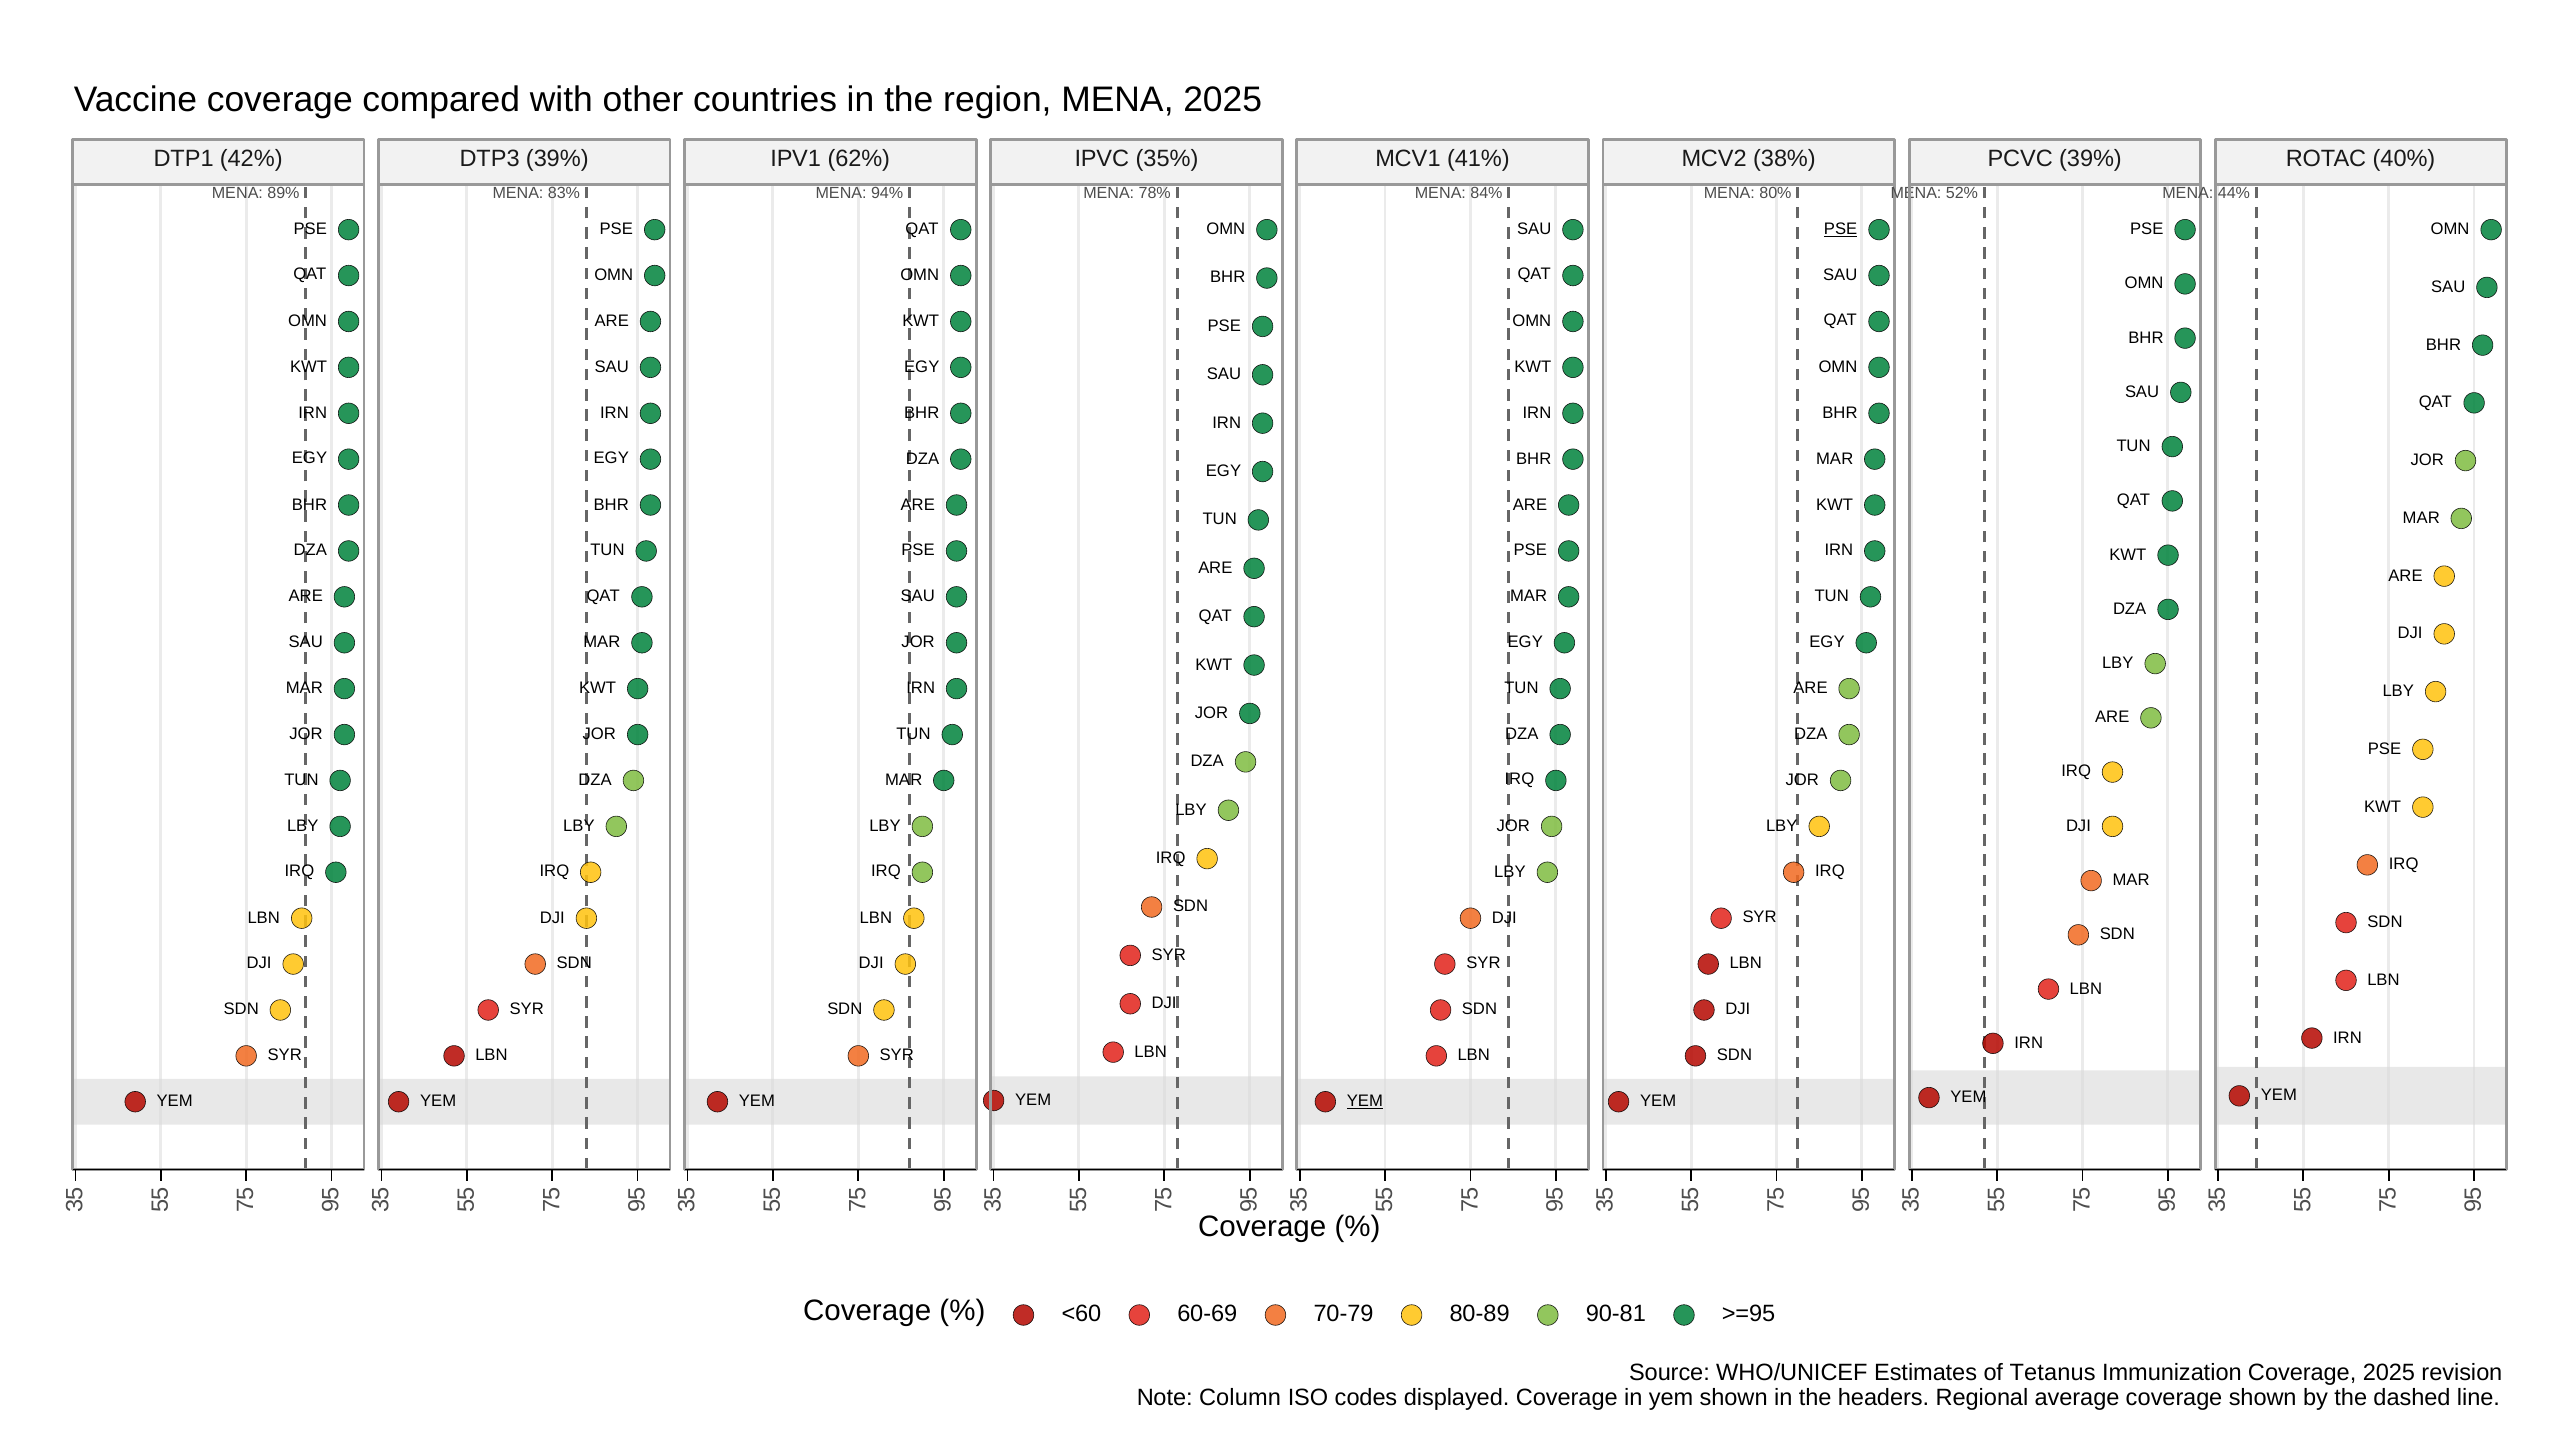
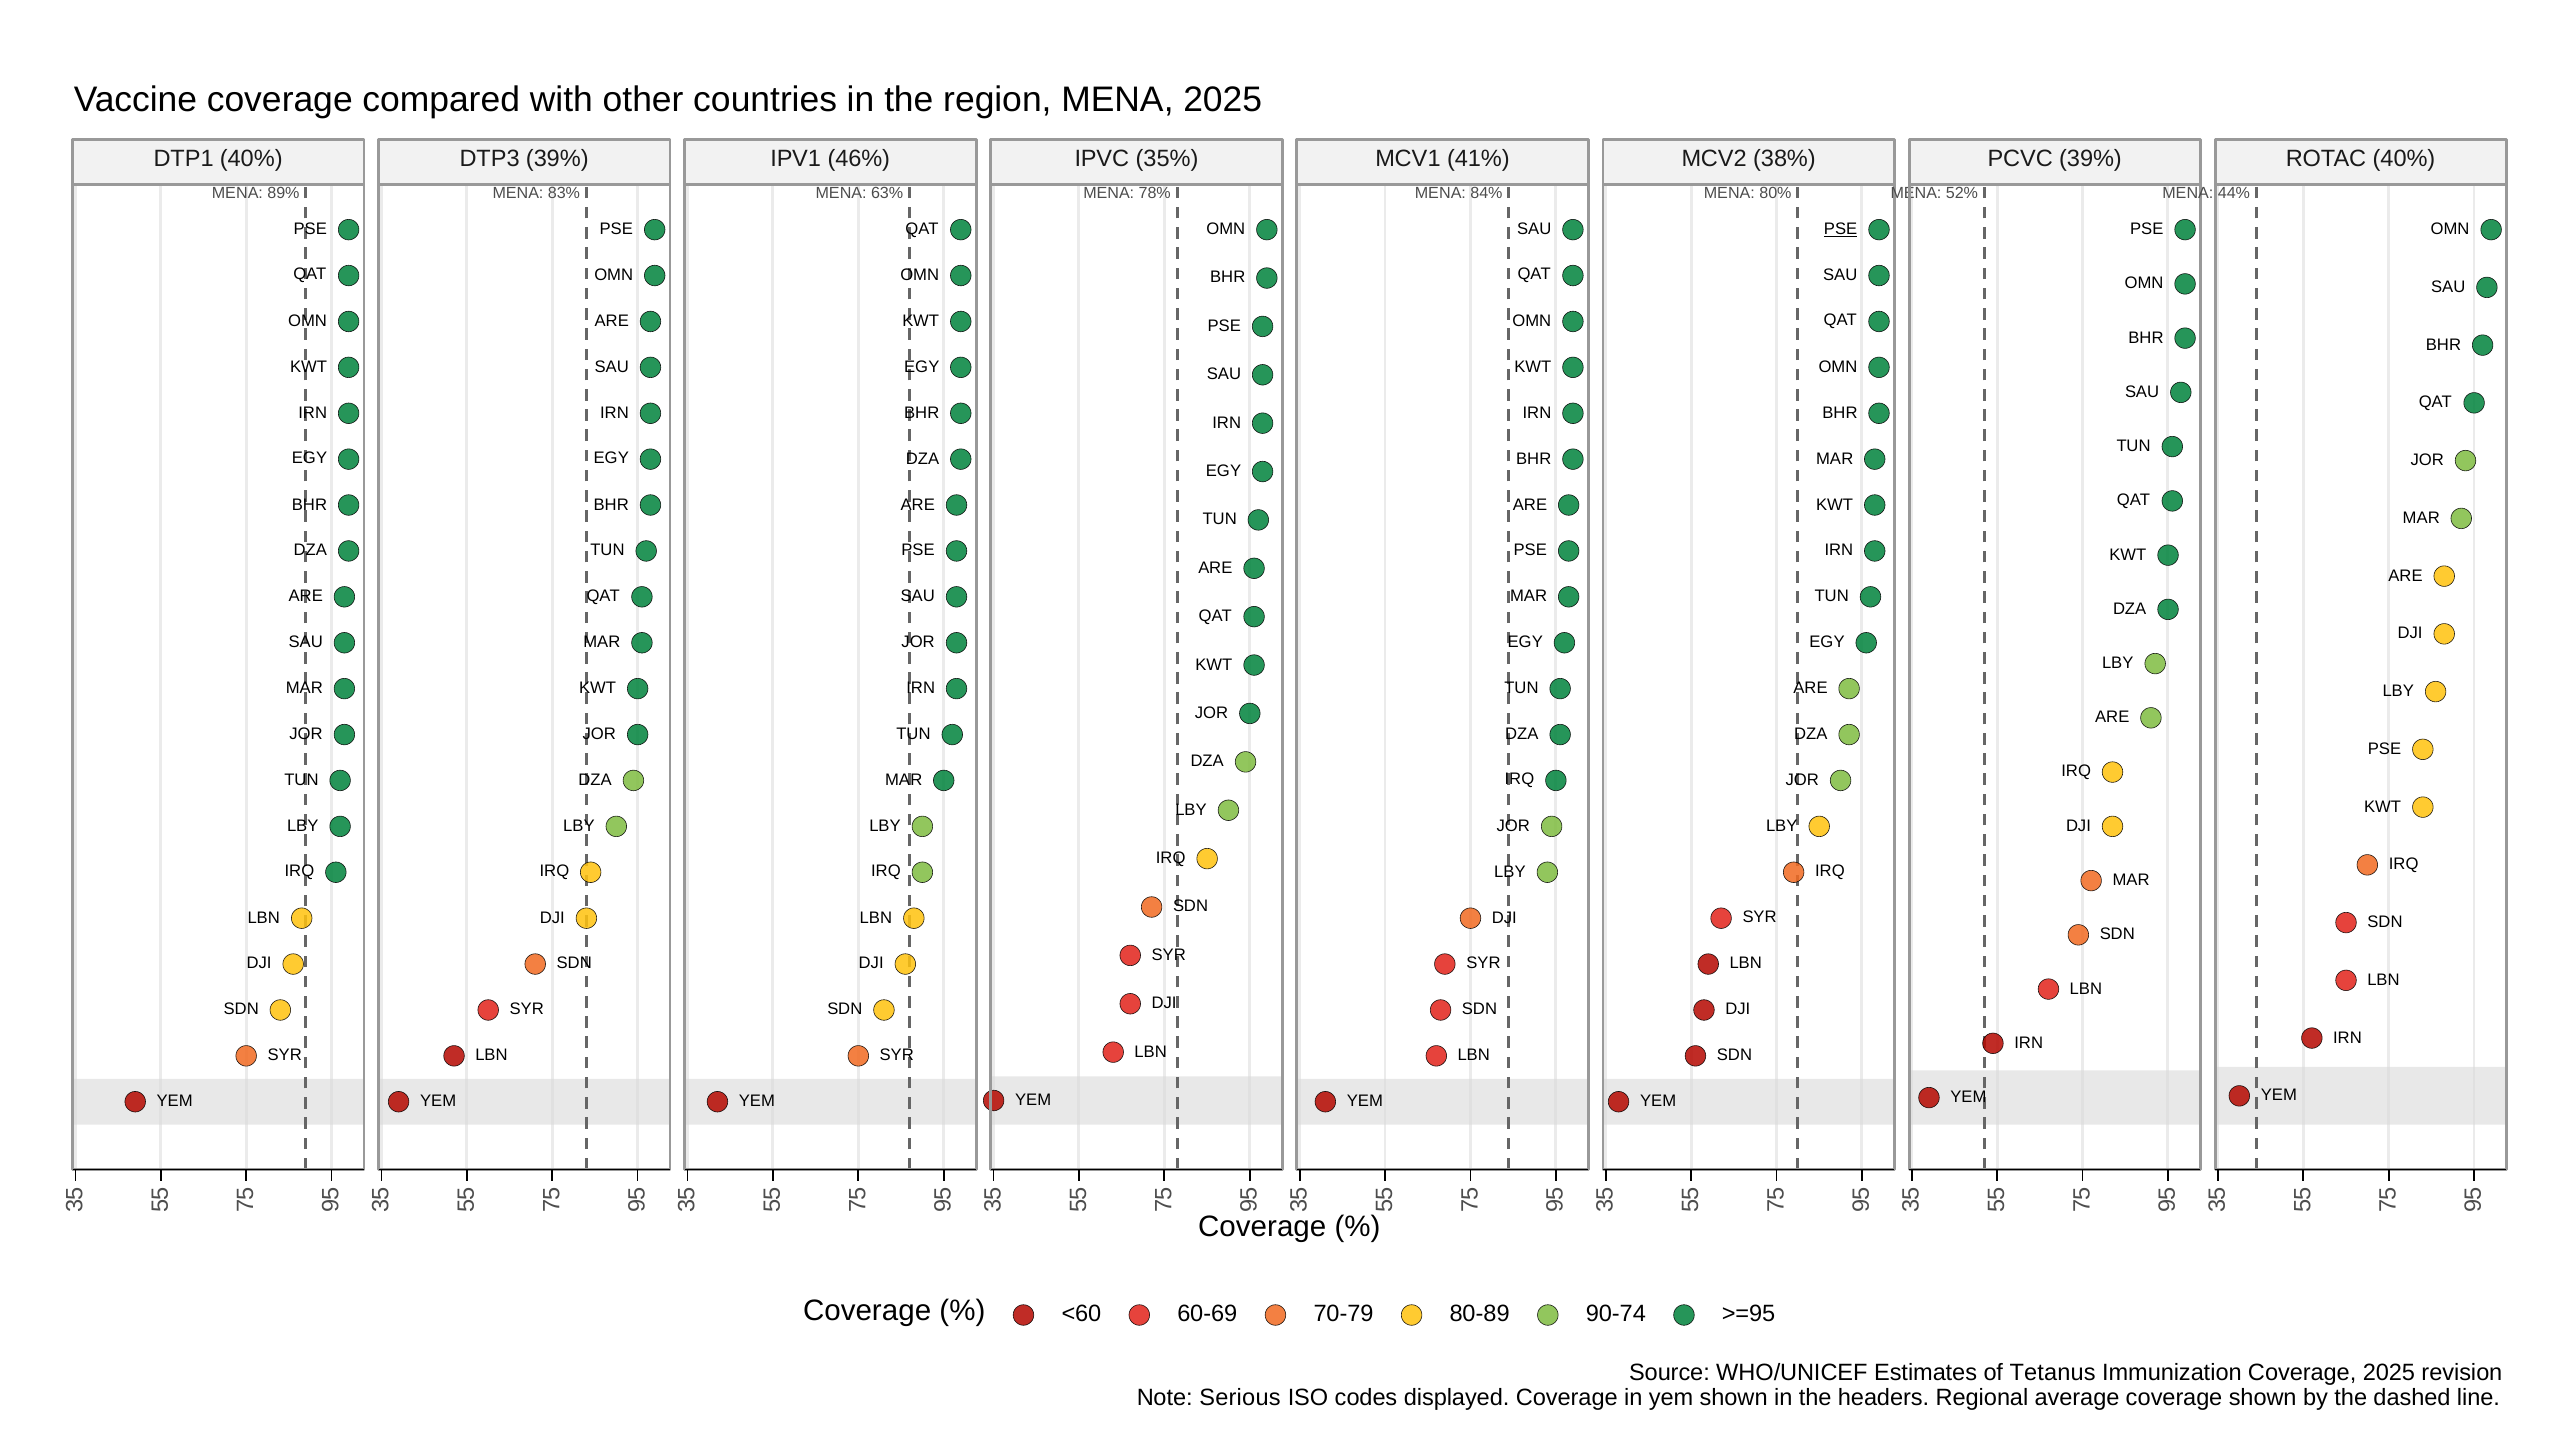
DTP1 42%: 42% -> 40% (251, 159)
62%: 62% -> 46% (859, 159)
94%: 94% -> 63% (887, 193)
YEM underline: present -> none (1365, 1101)
90-81: 90-81 -> 90-74 (1616, 1314)
Column: Column -> Serious (1240, 1398)
